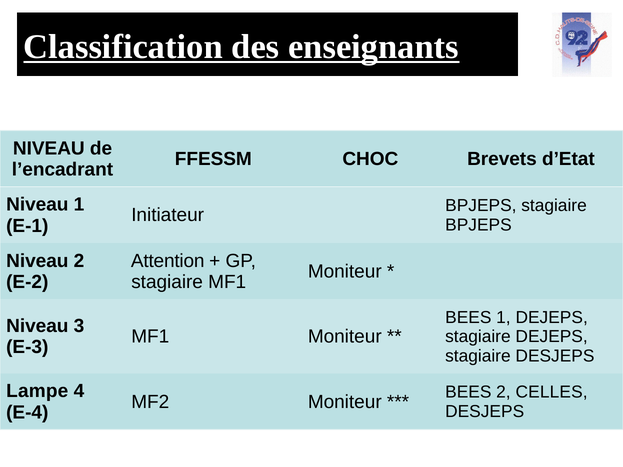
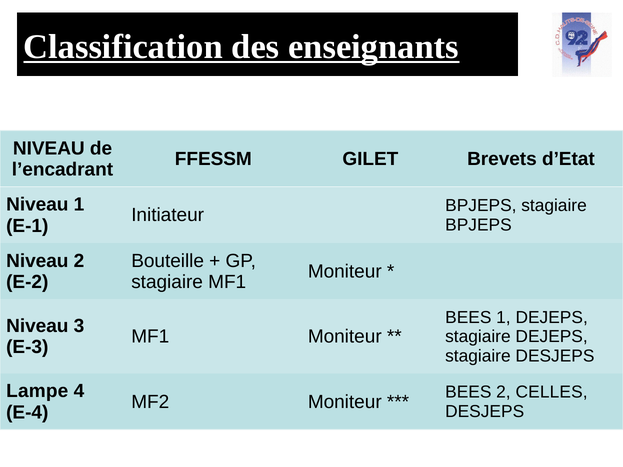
CHOC: CHOC -> GILET (370, 159)
Attention: Attention -> Bouteille (168, 261)
